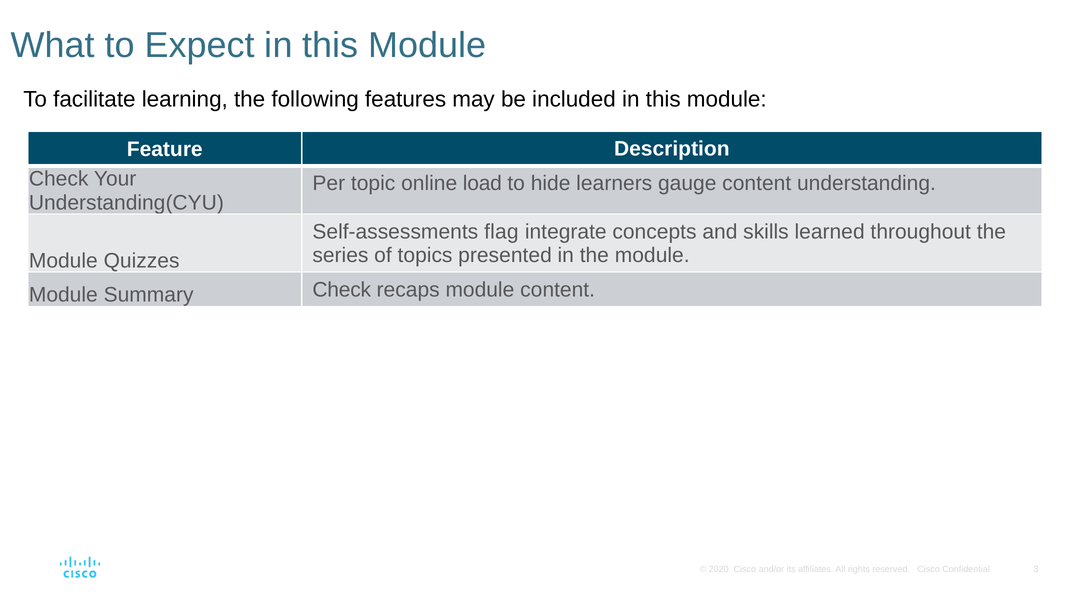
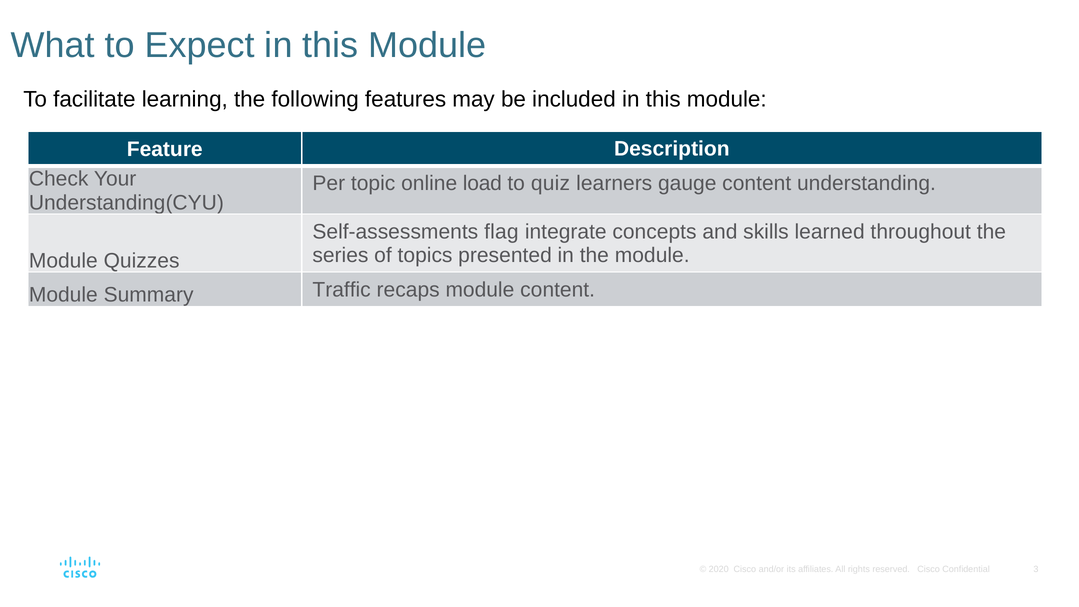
hide: hide -> quiz (551, 183)
Summary Check: Check -> Traffic (342, 290)
